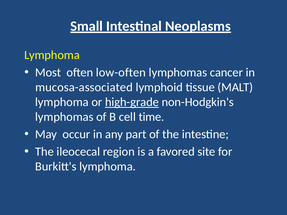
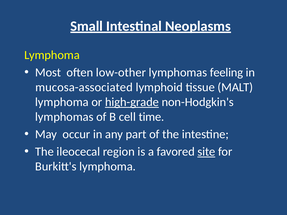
low-often: low-often -> low-other (121, 73)
cancer: cancer -> feeling (226, 73)
site underline: none -> present (206, 152)
